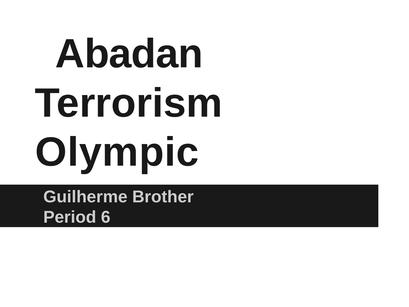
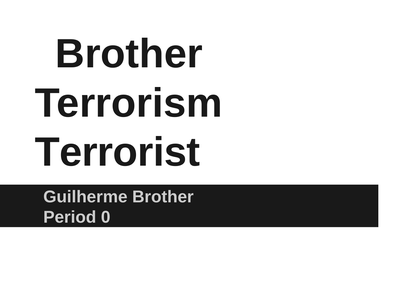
Abadan: Abadan -> Brother (129, 54)
Olympic: Olympic -> Terrorist (117, 152)
6: 6 -> 0 (106, 217)
